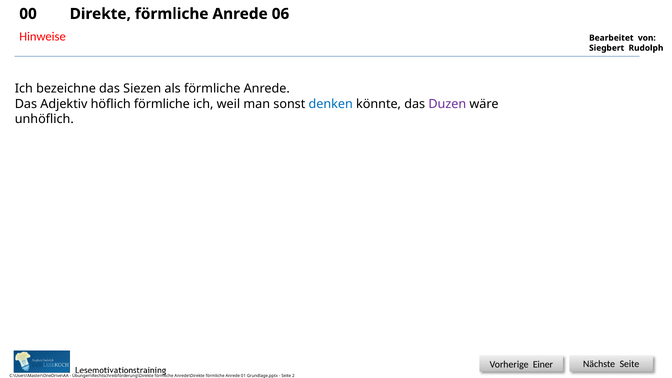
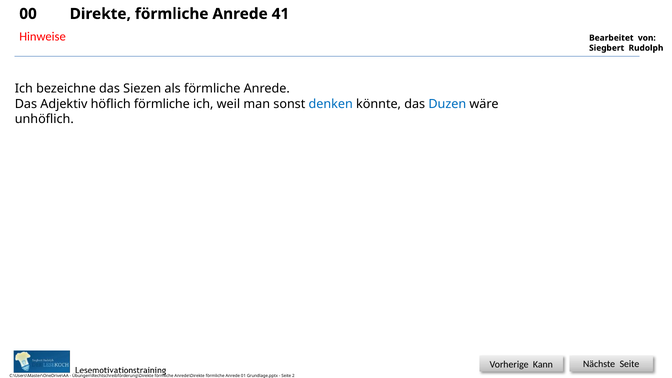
06: 06 -> 41 (280, 14)
Duzen colour: purple -> blue (447, 104)
Einer: Einer -> Kann (543, 364)
